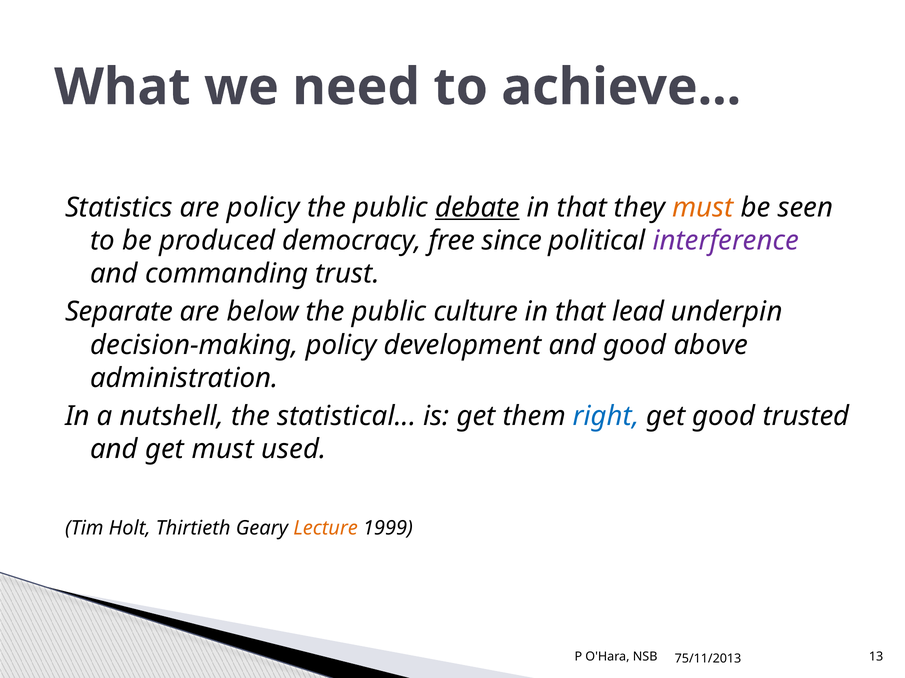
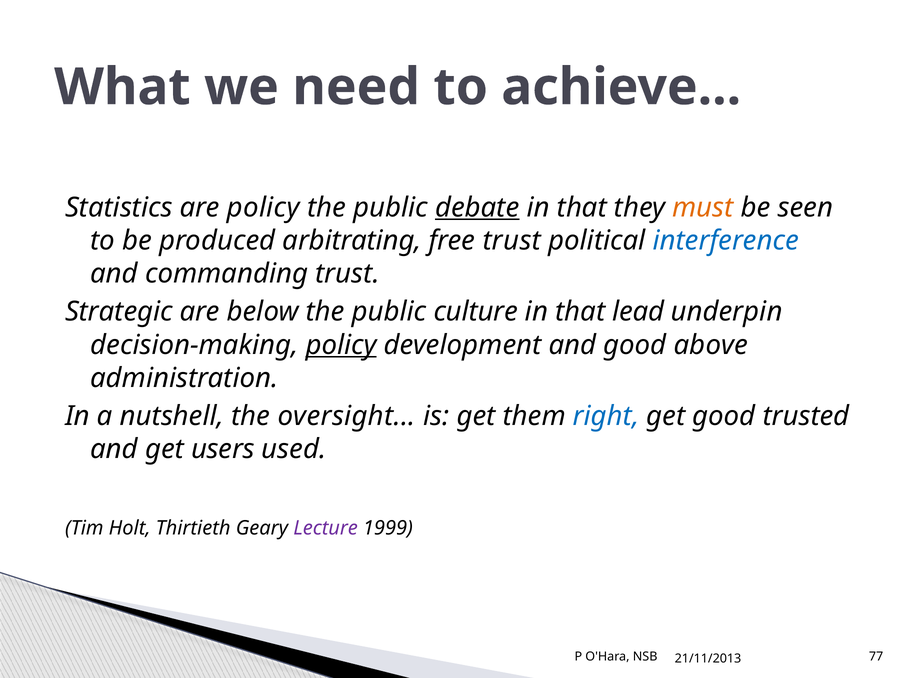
democracy: democracy -> arbitrating (352, 241)
free since: since -> trust (512, 241)
interference colour: purple -> blue (726, 241)
Separate: Separate -> Strategic (119, 312)
policy underline: none -> present (341, 345)
statistical: statistical -> oversight (347, 417)
get must: must -> users (223, 450)
Lecture colour: orange -> purple (326, 529)
13: 13 -> 77 (876, 657)
75/11/2013: 75/11/2013 -> 21/11/2013 (708, 659)
